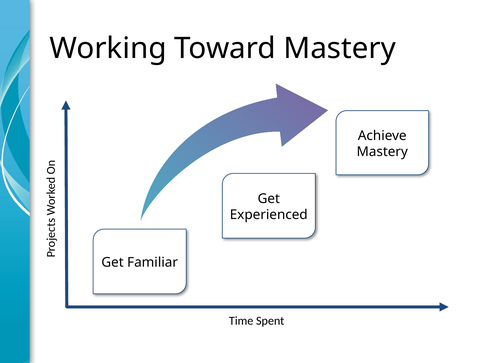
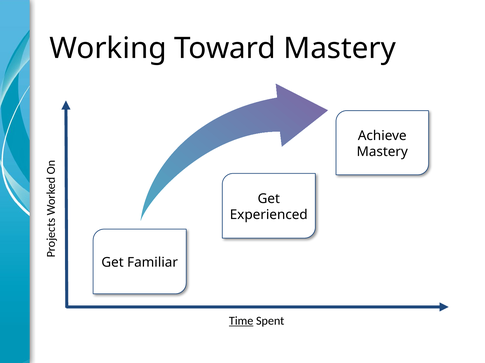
Time underline: none -> present (241, 321)
